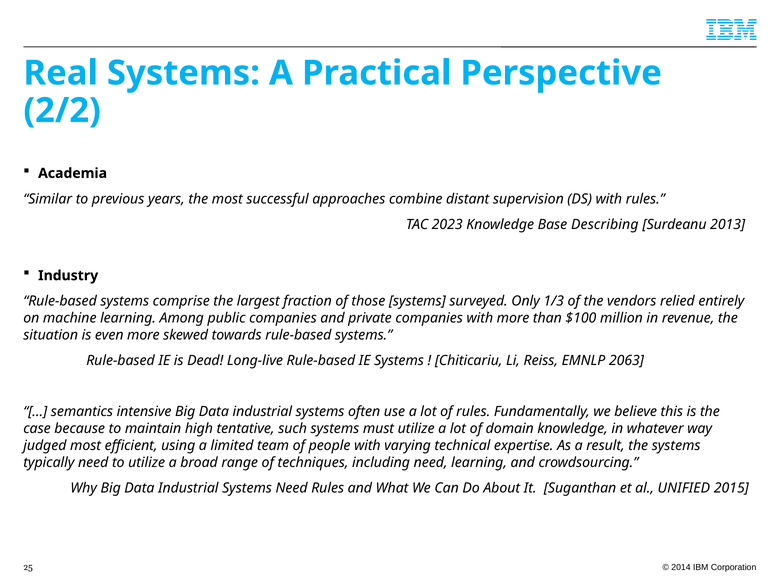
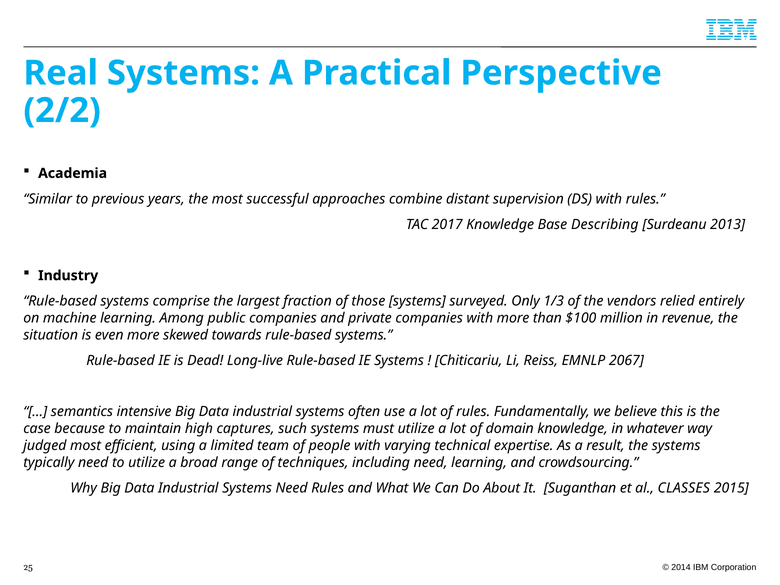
2023: 2023 -> 2017 (447, 224)
2063: 2063 -> 2067 (626, 361)
tentative: tentative -> captures (246, 429)
UNIFIED: UNIFIED -> CLASSES (684, 488)
